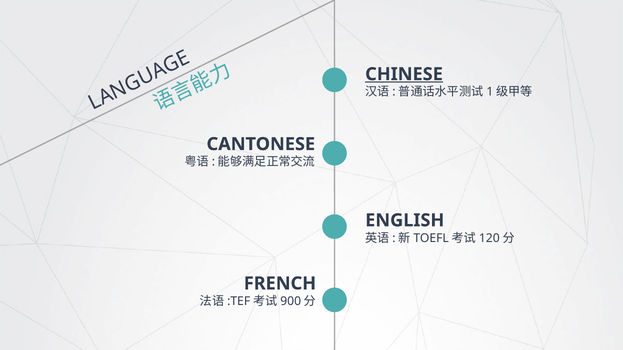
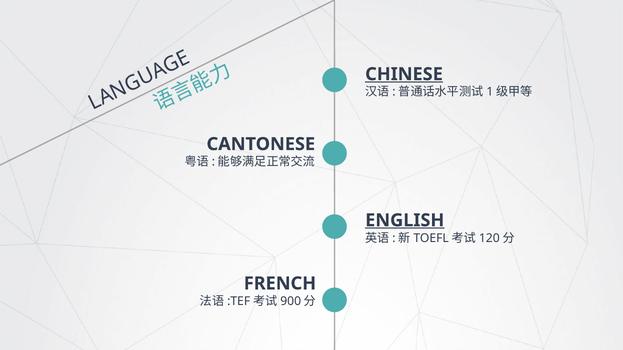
ENGLISH underline: none -> present (405, 221)
